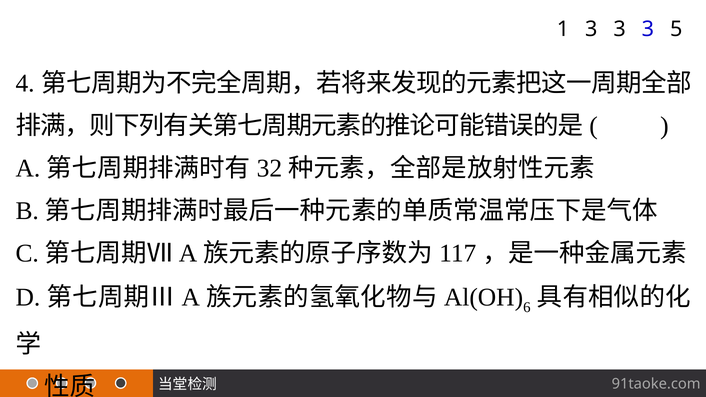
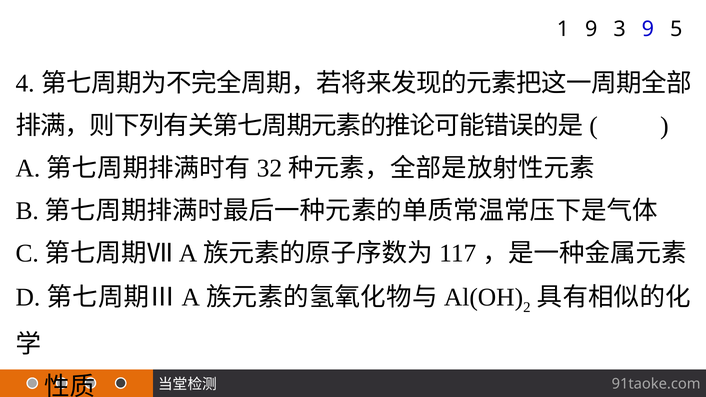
1 3: 3 -> 9 (591, 29)
3: 3 -> 9 (648, 29)
6: 6 -> 2 (527, 308)
